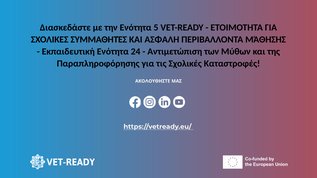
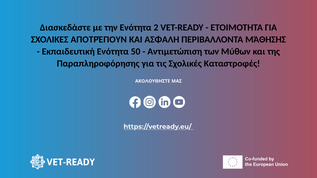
5: 5 -> 2 (156, 28)
ΣΥΜΜΑΘΗΤΈΣ: ΣΥΜΜΑΘΗΤΈΣ -> ΑΠΟΤΡΈΠΟΥΝ (99, 40)
24: 24 -> 50 (136, 52)
